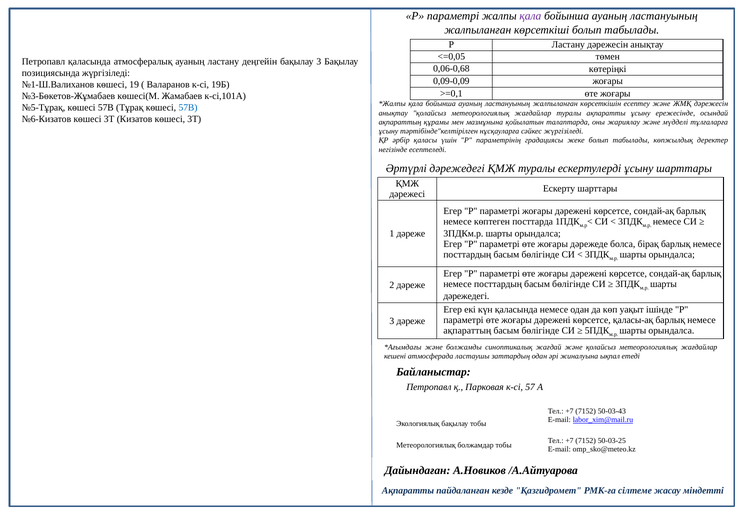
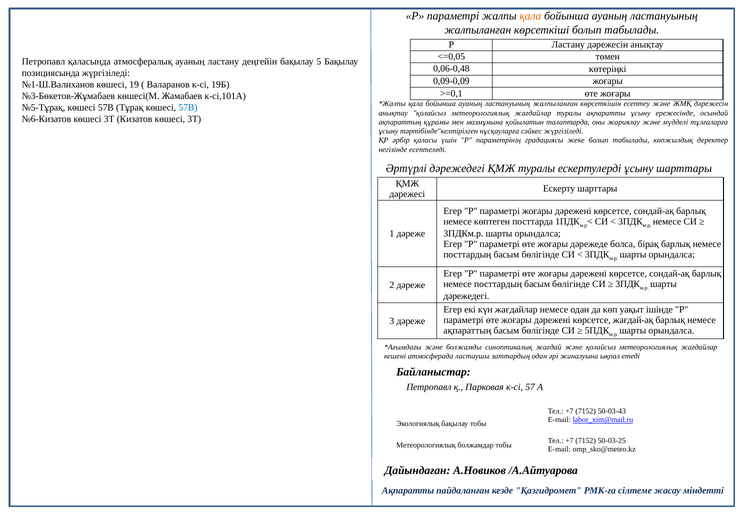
қала colour: purple -> orange (530, 16)
бақылау 3: 3 -> 5 (319, 62)
0,06-0,68: 0,06-0,68 -> 0,06-0,48 (451, 69)
күн қаласында: қаласында -> жағдайлар (516, 310)
қаласы-ақ: қаласы-ақ -> жағдай-ақ (633, 320)
